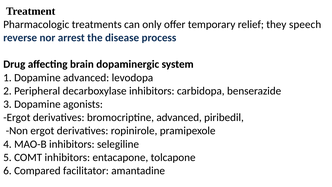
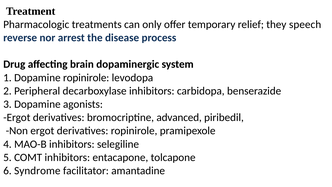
Dopamine advanced: advanced -> ropinirole (86, 78)
Compared: Compared -> Syndrome (37, 170)
